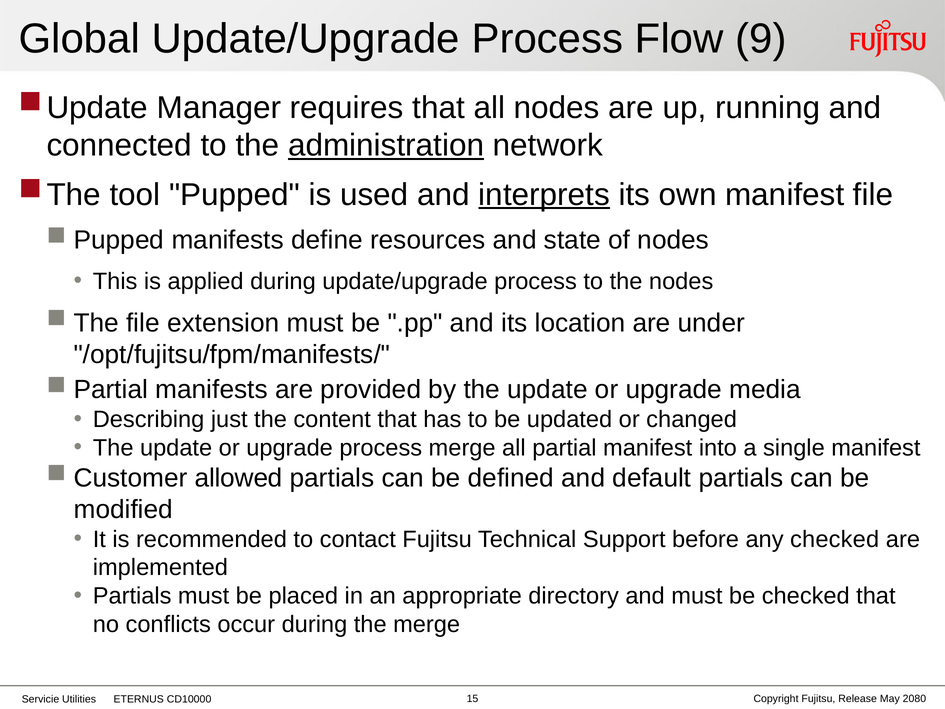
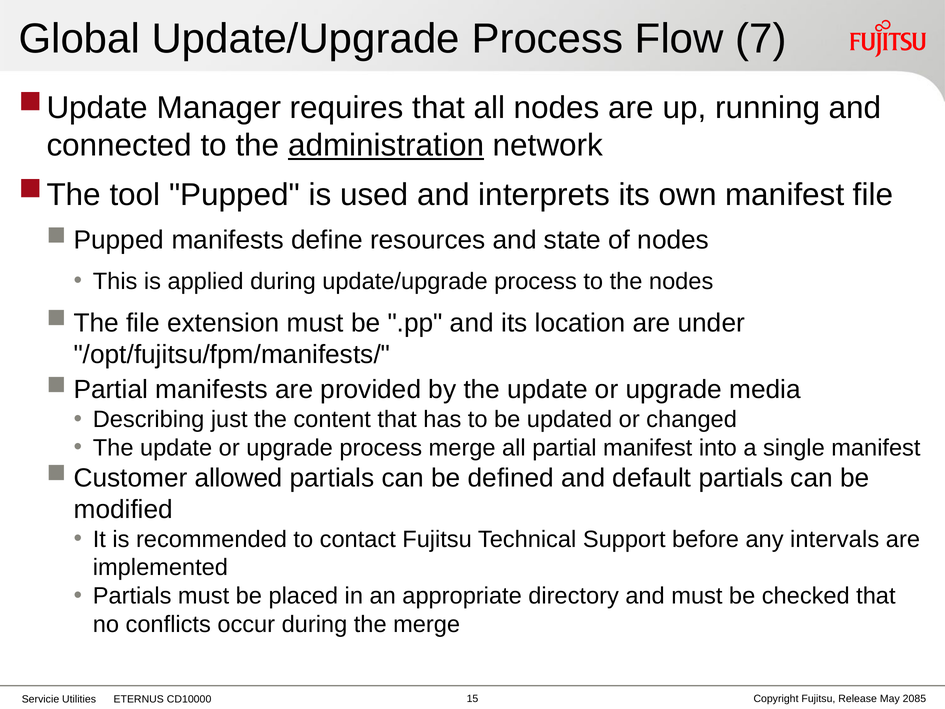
9: 9 -> 7 (761, 39)
interprets underline: present -> none (544, 195)
any checked: checked -> intervals (835, 539)
2080: 2080 -> 2085 (914, 699)
